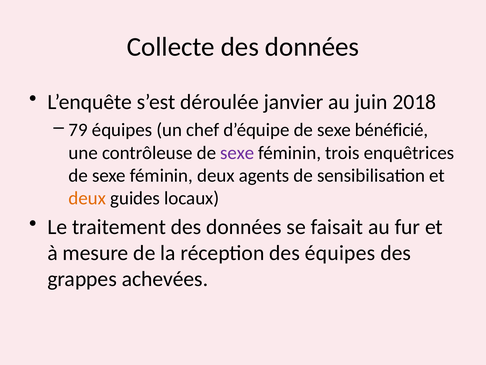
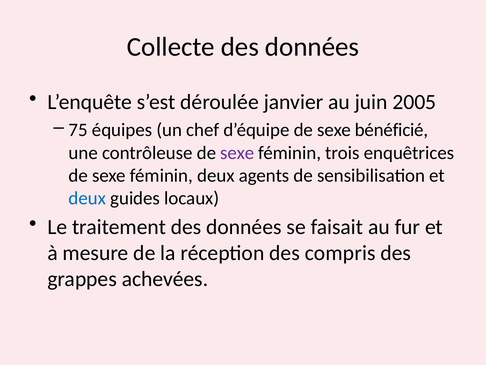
2018: 2018 -> 2005 (414, 102)
79: 79 -> 75 (78, 130)
deux colour: orange -> blue (87, 198)
des équipes: équipes -> compris (340, 253)
